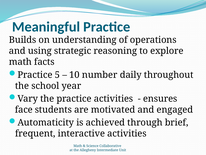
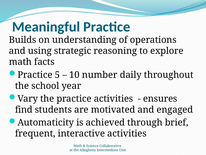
face: face -> find (24, 109)
